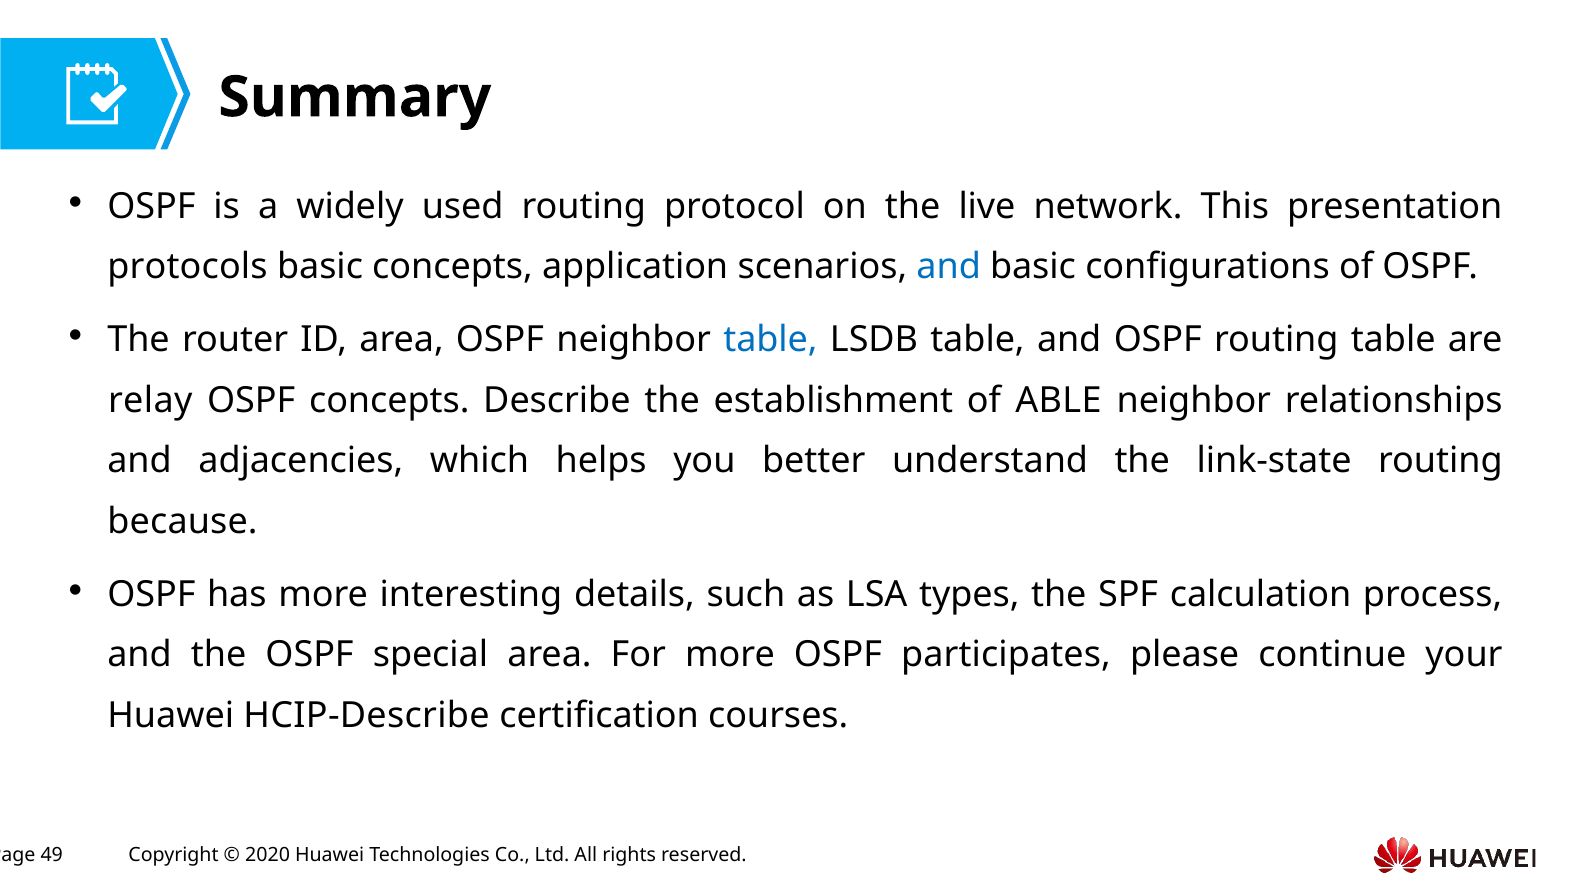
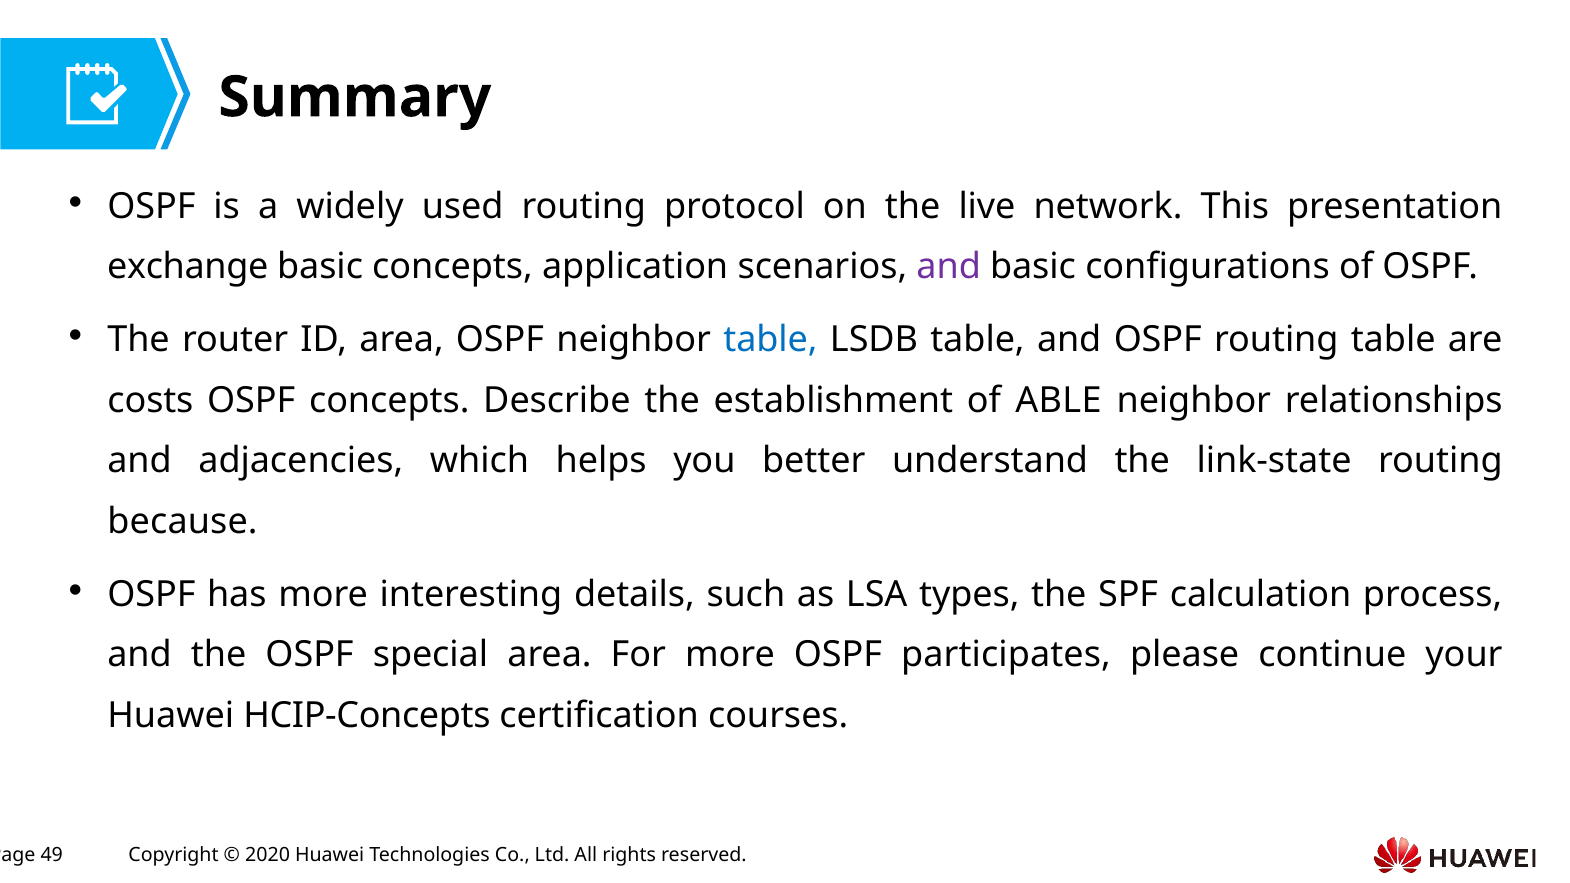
protocols: protocols -> exchange (188, 267)
and colour: blue -> purple (949, 267)
relay: relay -> costs (150, 401)
HCIP-Describe: HCIP-Describe -> HCIP-Concepts (367, 715)
